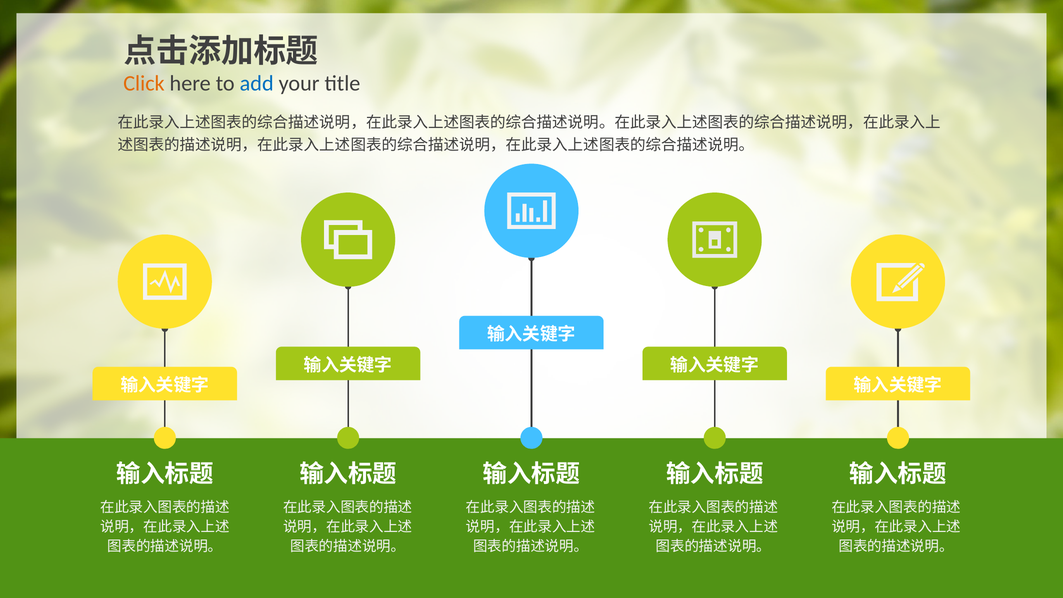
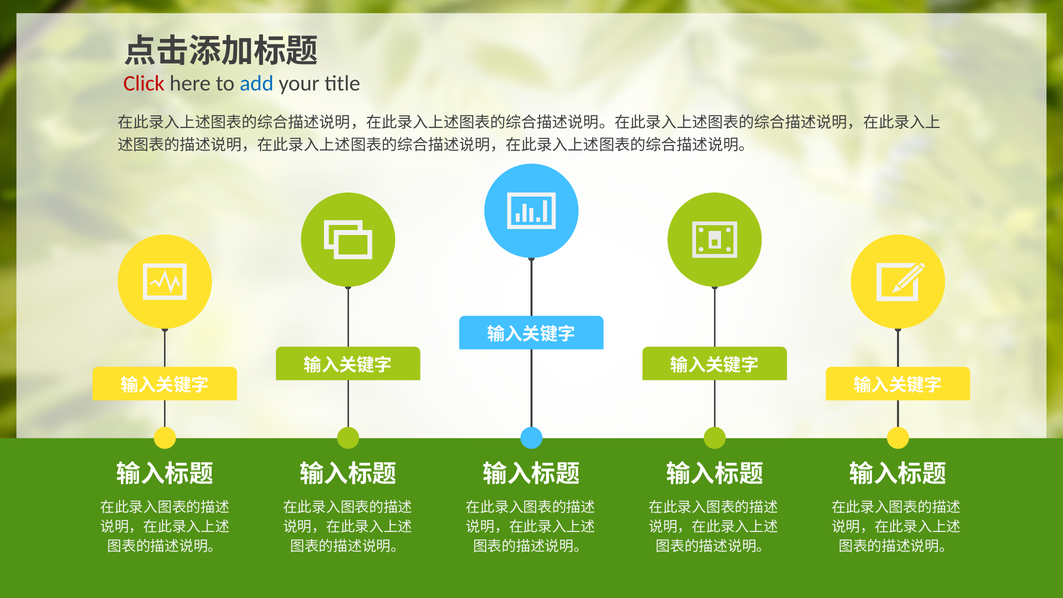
Click colour: orange -> red (144, 83)
